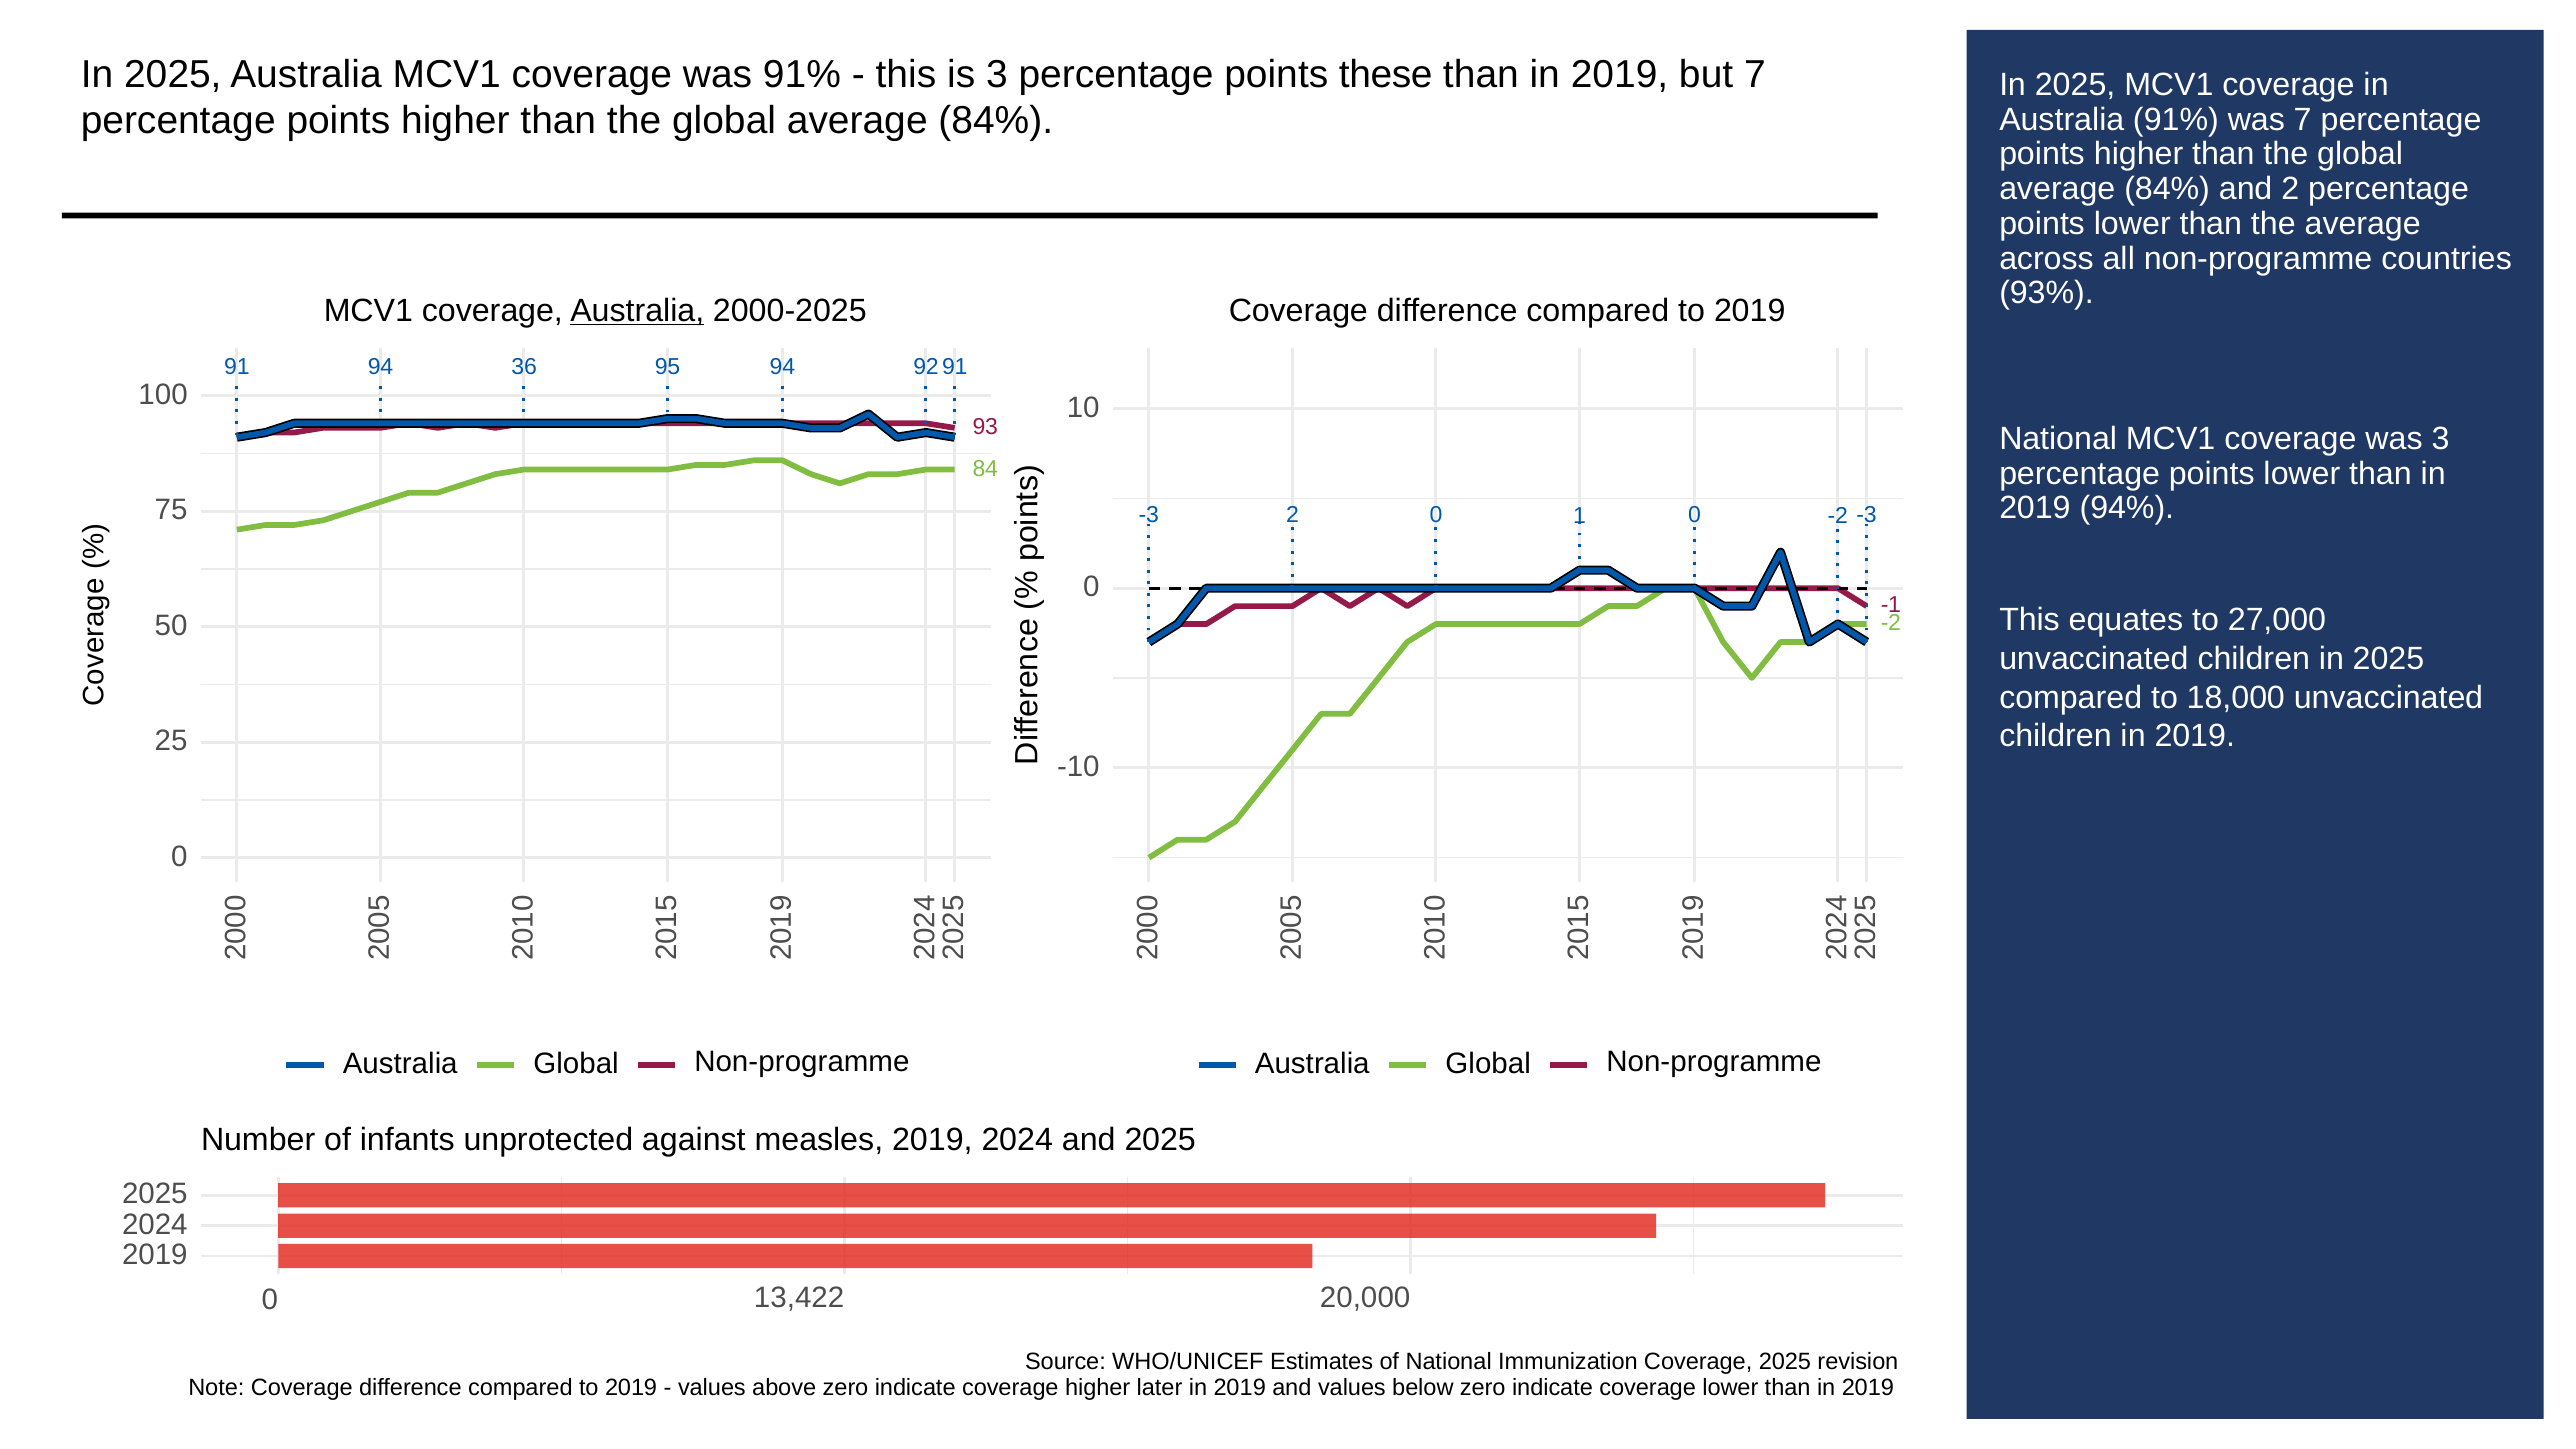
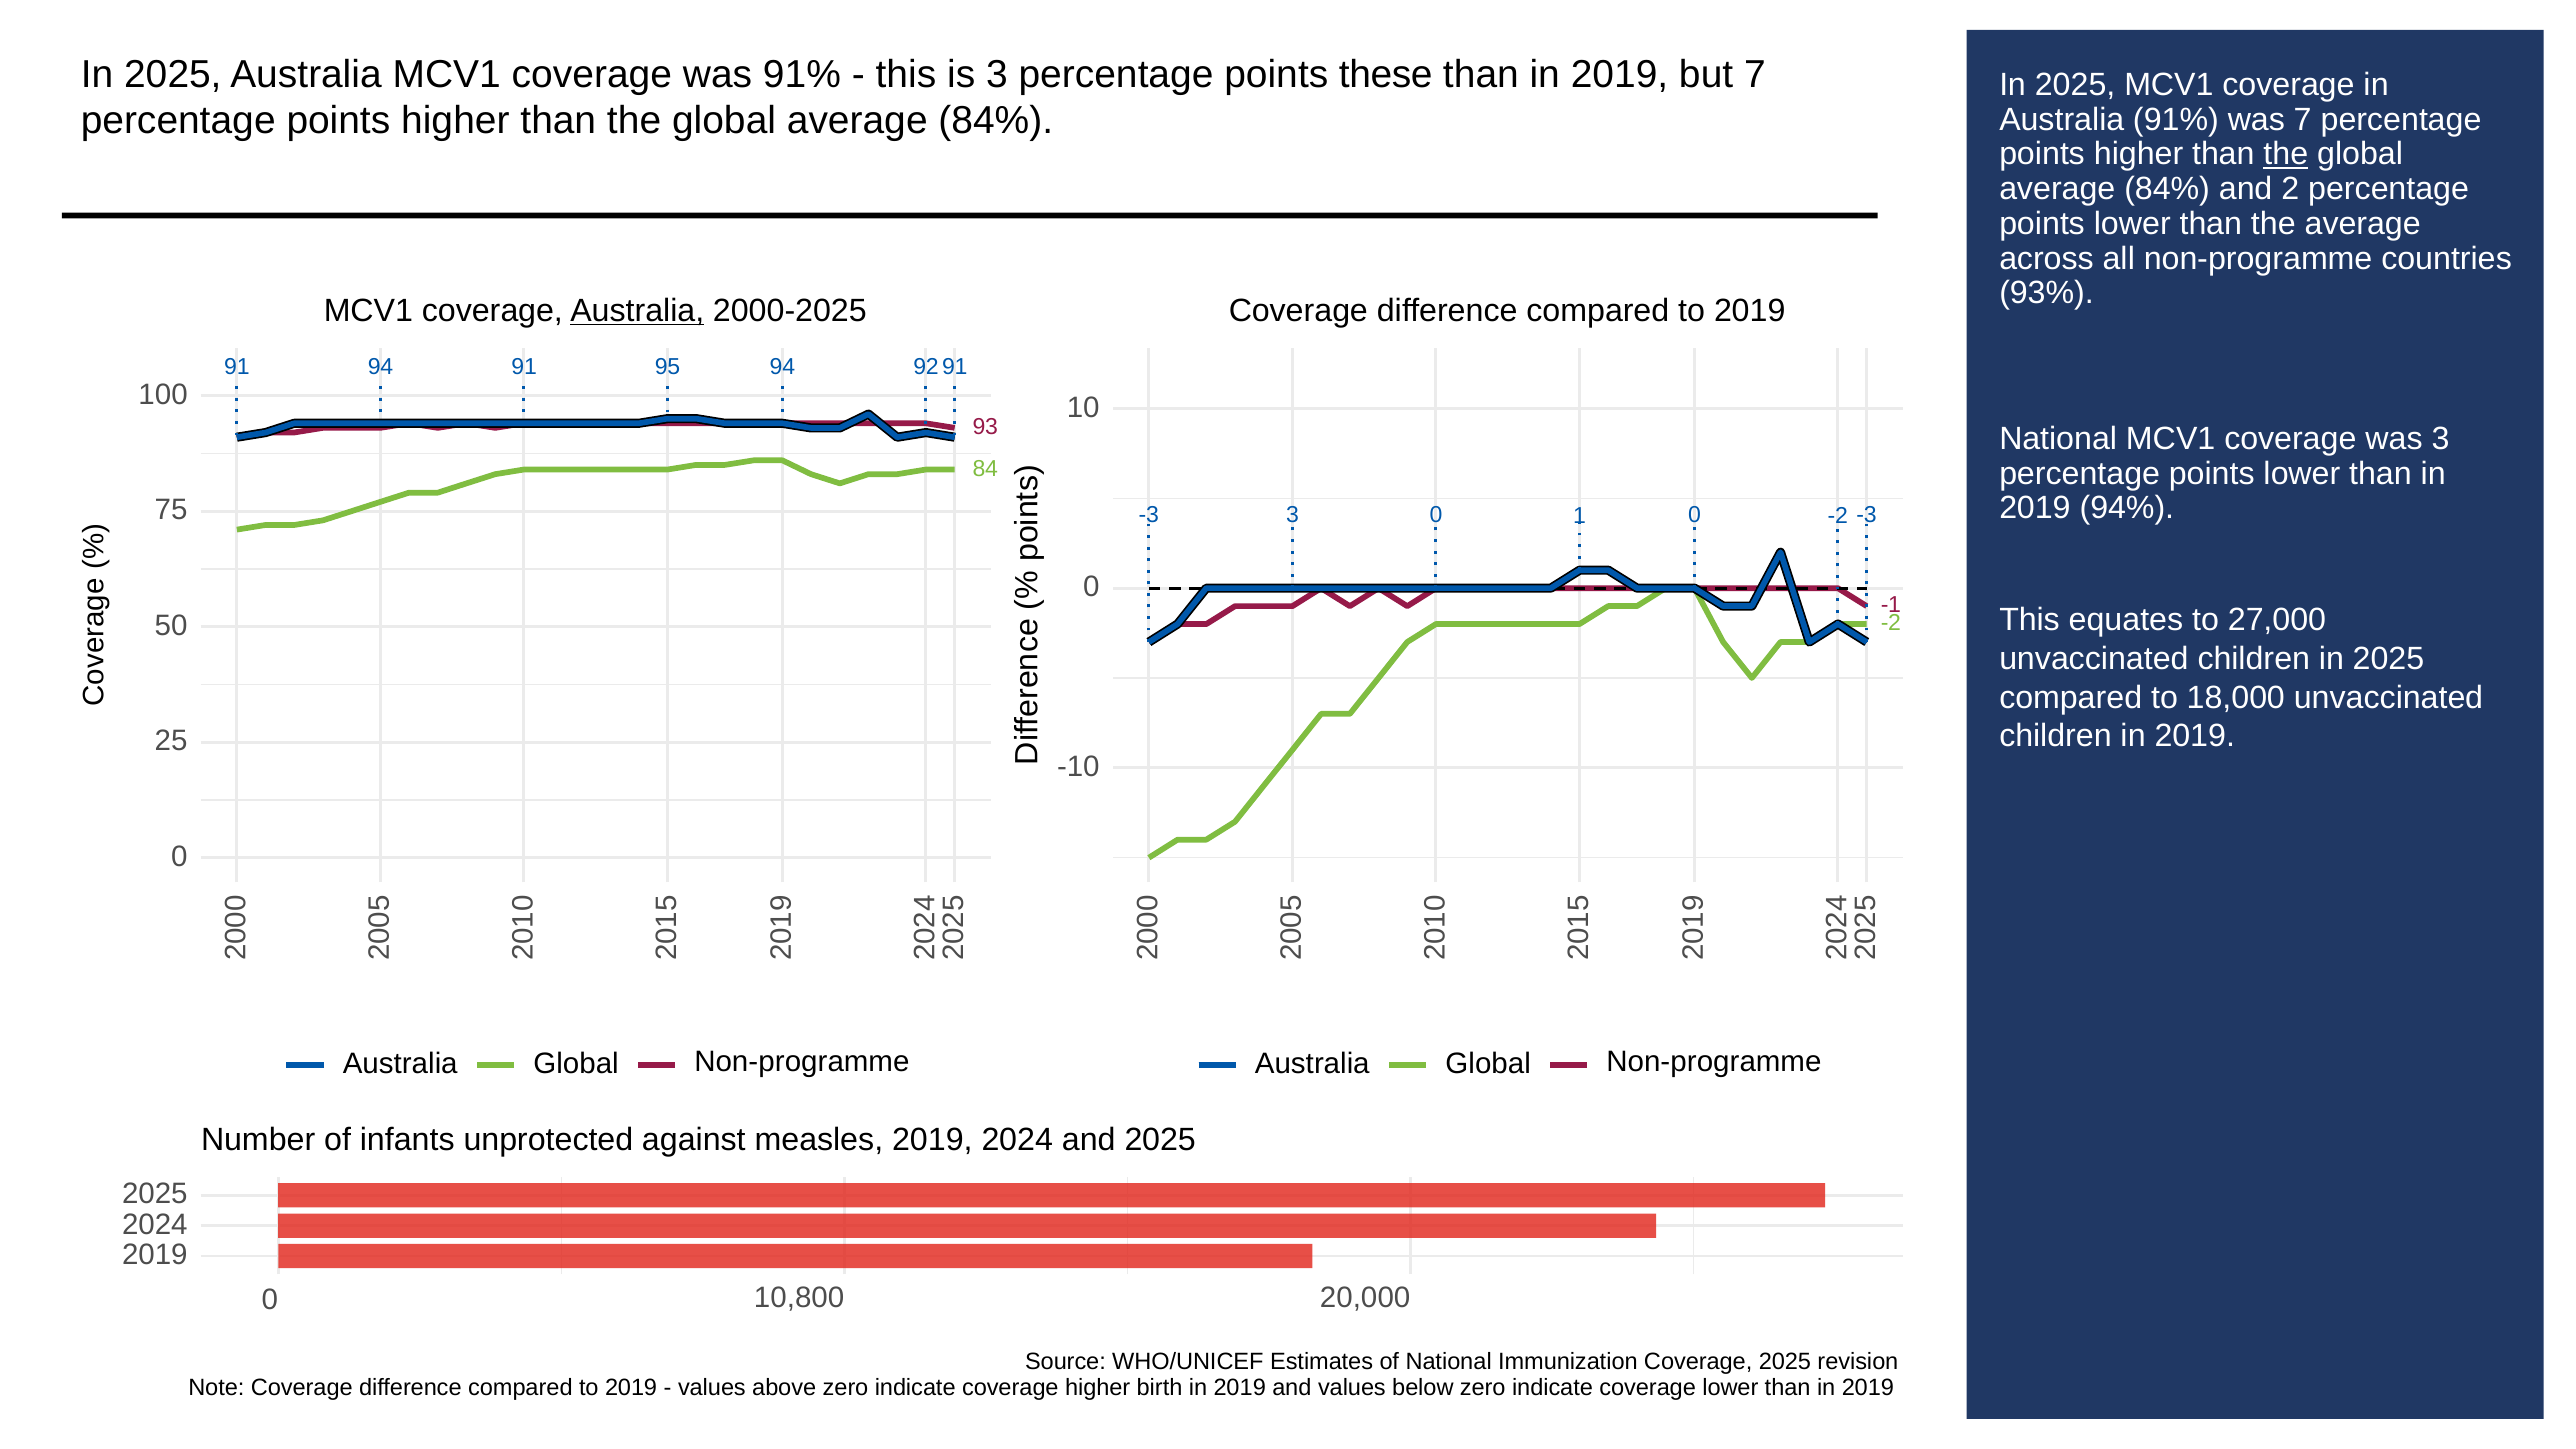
the underline: none -> present (2286, 154)
94 36: 36 -> 91 (524, 367)
-3 2: 2 -> 3 (1292, 515)
13,422: 13,422 -> 10,800 (799, 1298)
later: later -> birth (1160, 1387)
